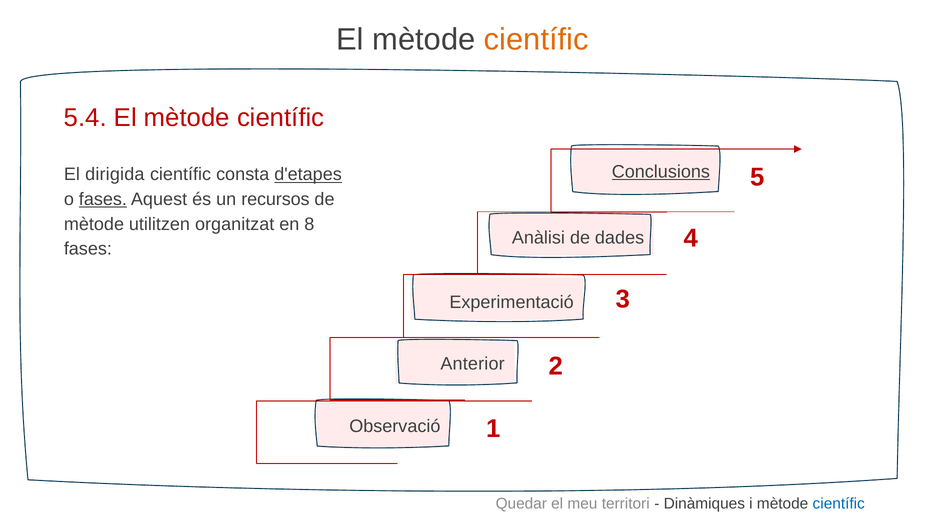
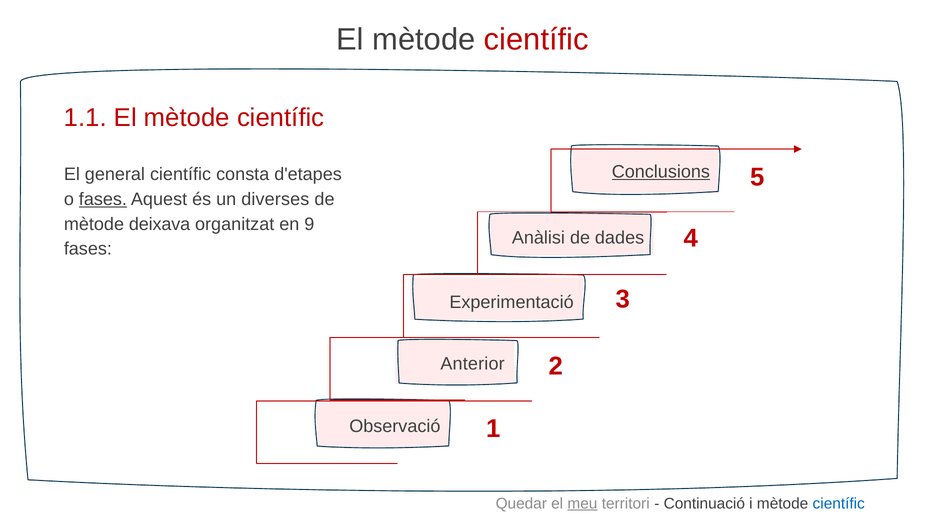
científic colour: orange -> red (536, 40)
5.4: 5.4 -> 1.1 (85, 118)
dirigida: dirigida -> general (115, 175)
d'etapes underline: present -> none (308, 175)
recursos: recursos -> diverses (275, 199)
utilitzen: utilitzen -> deixava (160, 224)
8: 8 -> 9 (309, 224)
meu underline: none -> present (582, 503)
Dinàmiques: Dinàmiques -> Continuació (704, 503)
